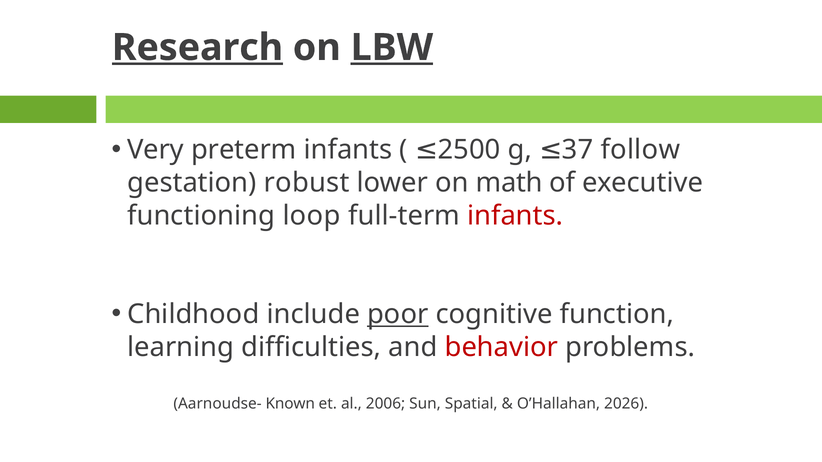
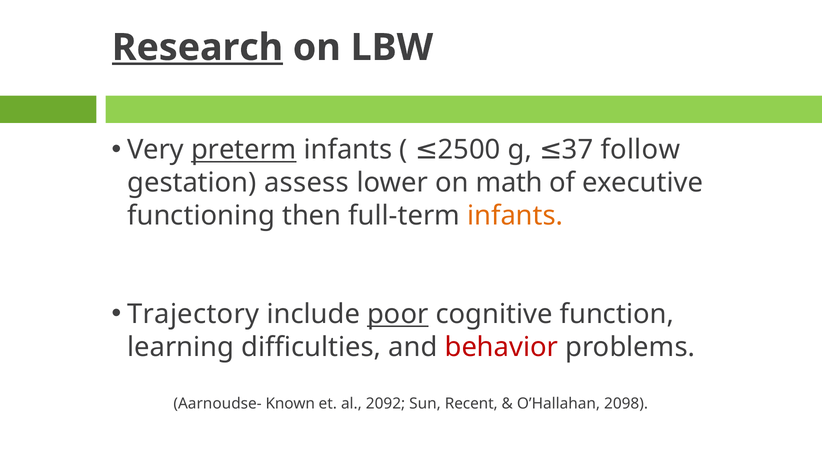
LBW underline: present -> none (392, 48)
preterm underline: none -> present (244, 150)
robust: robust -> assess (307, 183)
loop: loop -> then (312, 216)
infants colour: red -> orange (515, 216)
Childhood: Childhood -> Trajectory (193, 315)
2006: 2006 -> 2092 (386, 404)
Spatial: Spatial -> Recent (471, 404)
2026: 2026 -> 2098 (626, 404)
